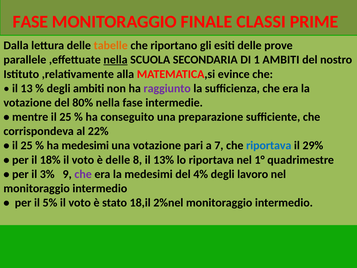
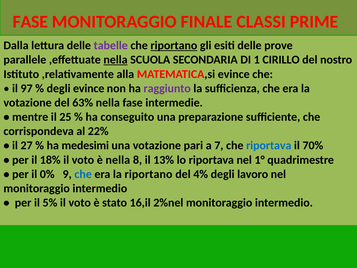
tabelle colour: orange -> purple (111, 45)
riportano underline: none -> present (174, 45)
1 AMBITI: AMBITI -> CIRILLO (281, 60)
13: 13 -> 97 (27, 88)
degli ambiti: ambiti -> evince (89, 88)
80%: 80% -> 63% (83, 103)
25: 25 -> 27 (27, 145)
29%: 29% -> 70% (313, 145)
è delle: delle -> nella (118, 160)
3%: 3% -> 0% (47, 174)
che colour: purple -> blue (83, 174)
la medesimi: medesimi -> riportano (148, 174)
18,il: 18,il -> 16,il (140, 203)
